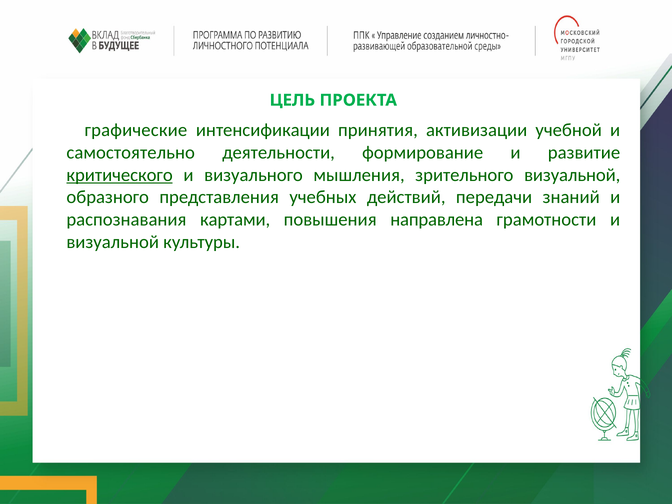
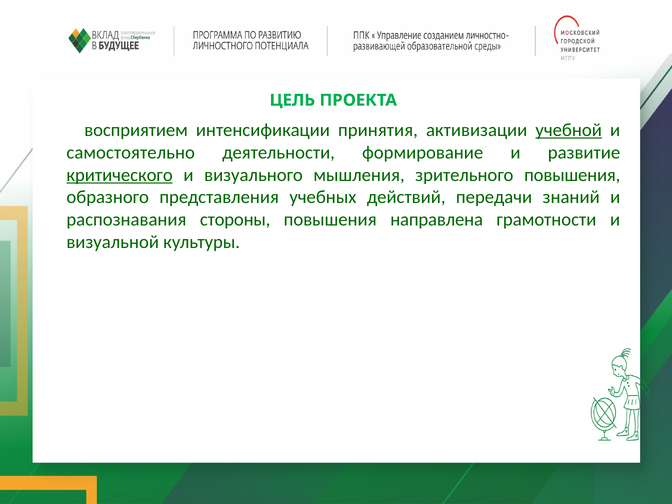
графические: графические -> восприятием (136, 130)
учебной underline: none -> present (569, 130)
зрительного визуальной: визуальной -> повышения (572, 175)
картами: картами -> стороны (235, 220)
